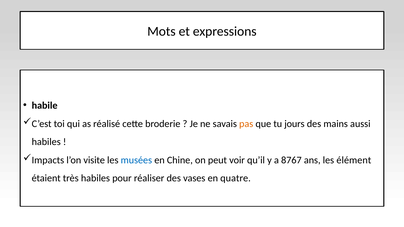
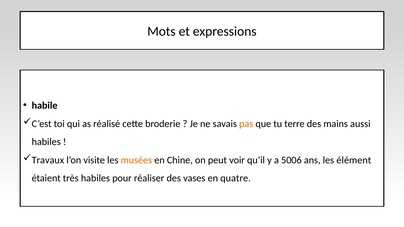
jours: jours -> terre (295, 124)
Impacts: Impacts -> Travaux (48, 160)
musées colour: blue -> orange (136, 160)
8767: 8767 -> 5006 (291, 160)
